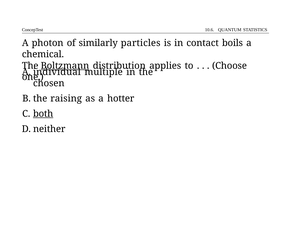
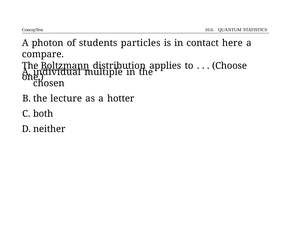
similarly: similarly -> students (98, 43)
boils: boils -> here (232, 43)
chemical: chemical -> compare (43, 54)
raising: raising -> lecture (66, 98)
both underline: present -> none (43, 114)
